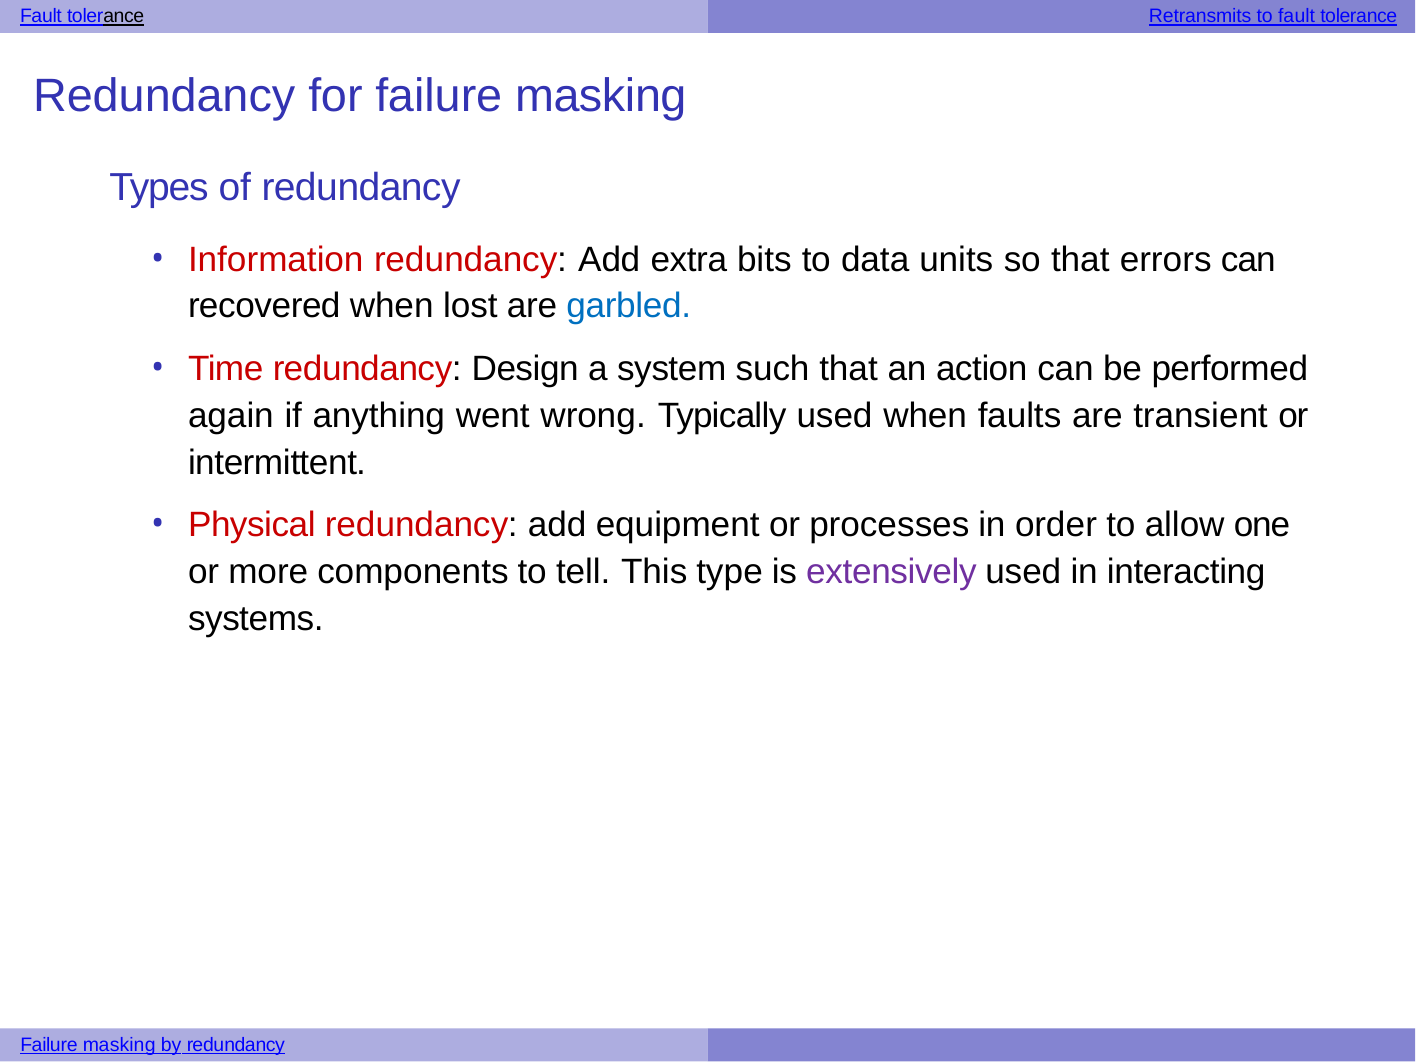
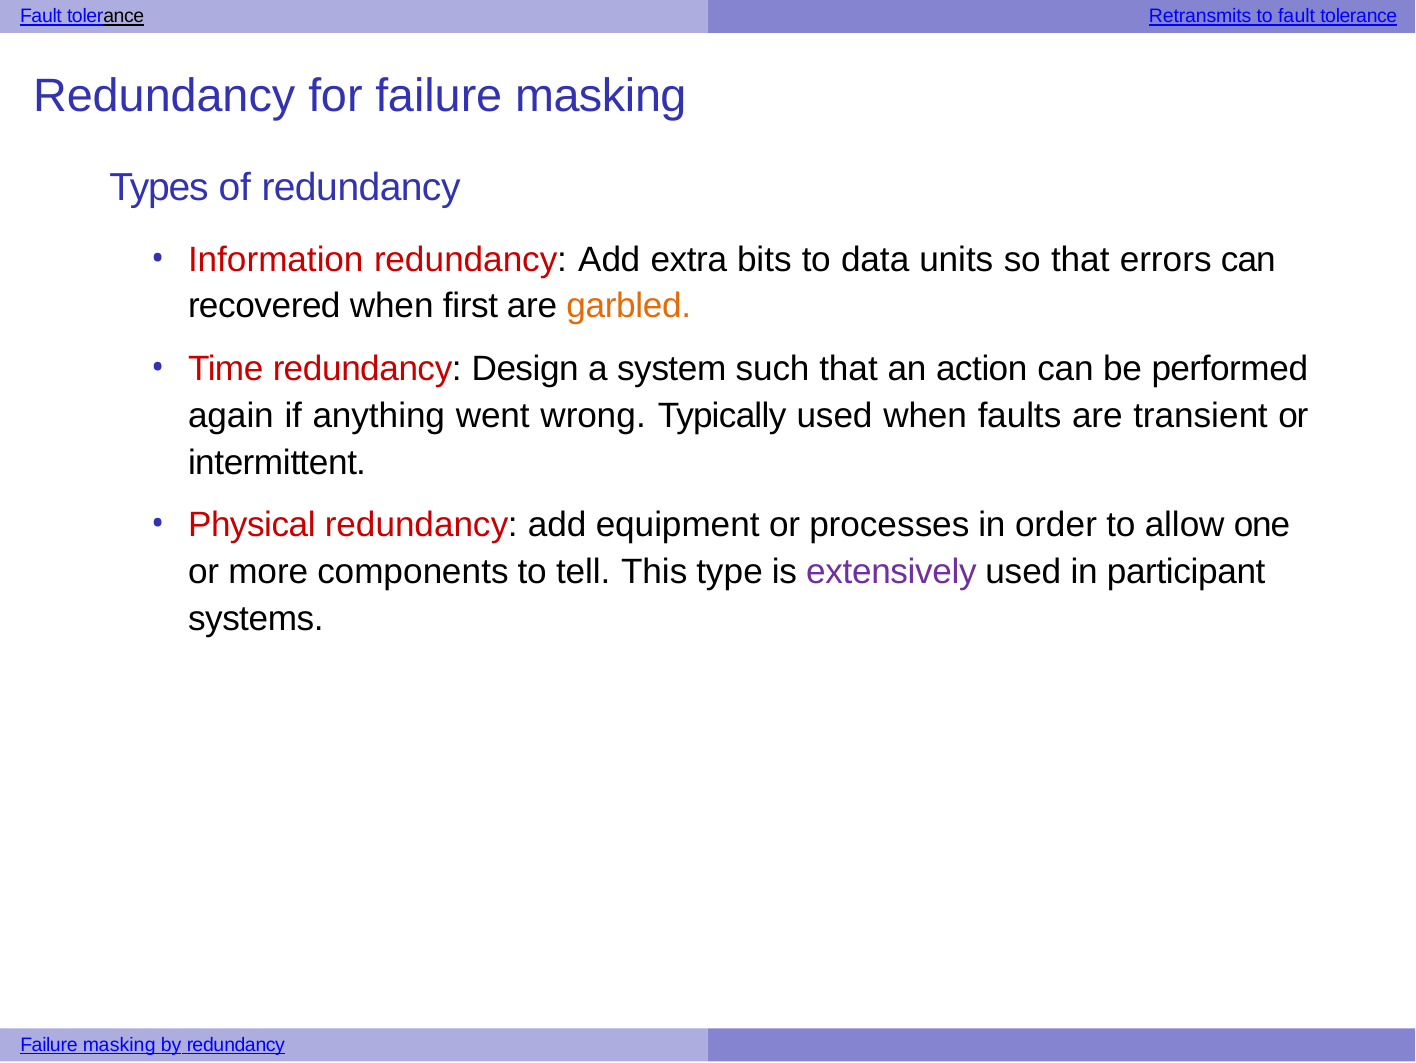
lost: lost -> first (471, 306)
garbled colour: blue -> orange (629, 306)
interacting: interacting -> participant (1186, 572)
